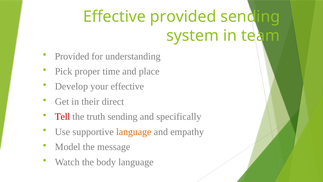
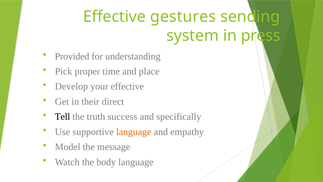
Effective provided: provided -> gestures (183, 17)
team: team -> press (261, 36)
Tell colour: red -> black (62, 117)
truth sending: sending -> success (122, 117)
